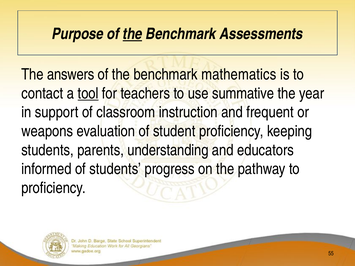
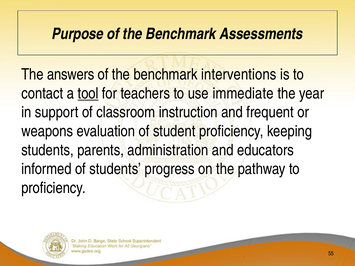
the underline: present -> none (132, 34)
mathematics: mathematics -> interventions (239, 74)
summative: summative -> immediate (243, 93)
understanding: understanding -> administration (168, 150)
